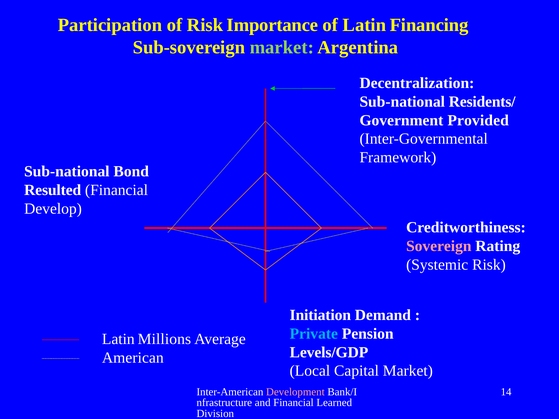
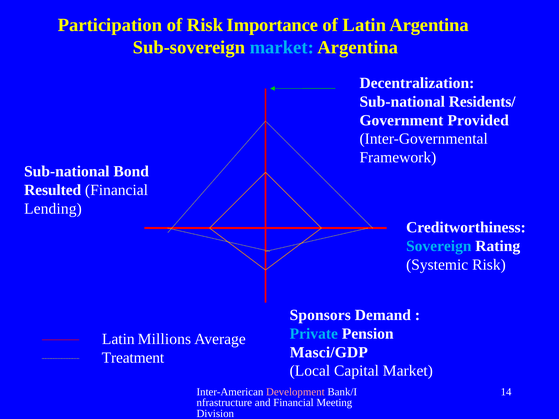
Latin Financing: Financing -> Argentina (429, 25)
market colour: light green -> light blue (282, 47)
Develop: Develop -> Lending (53, 209)
Sovereign colour: pink -> light blue (439, 246)
Initiation: Initiation -> Sponsors (320, 315)
Levels/GDP: Levels/GDP -> Masci/GDP (329, 352)
American: American -> Treatment (133, 358)
Learned: Learned -> Meeting (334, 403)
